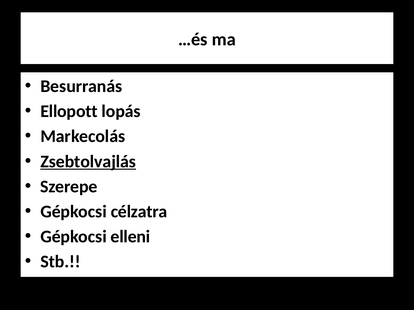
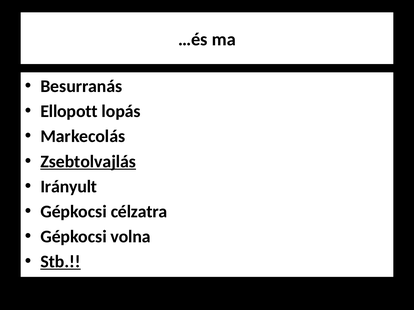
Szerepe: Szerepe -> Irányult (69, 187)
elleni: elleni -> volna (131, 237)
Stb underline: none -> present (61, 262)
